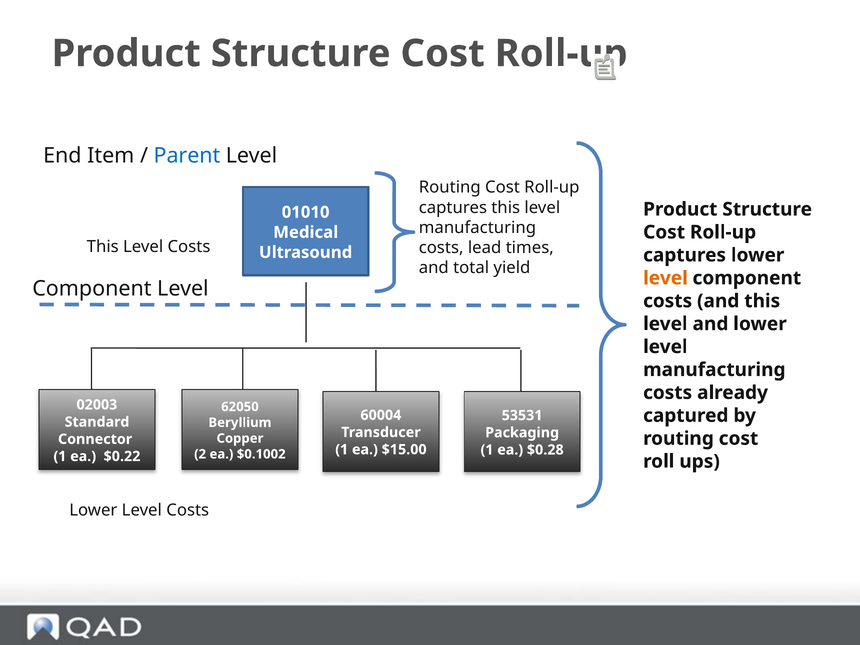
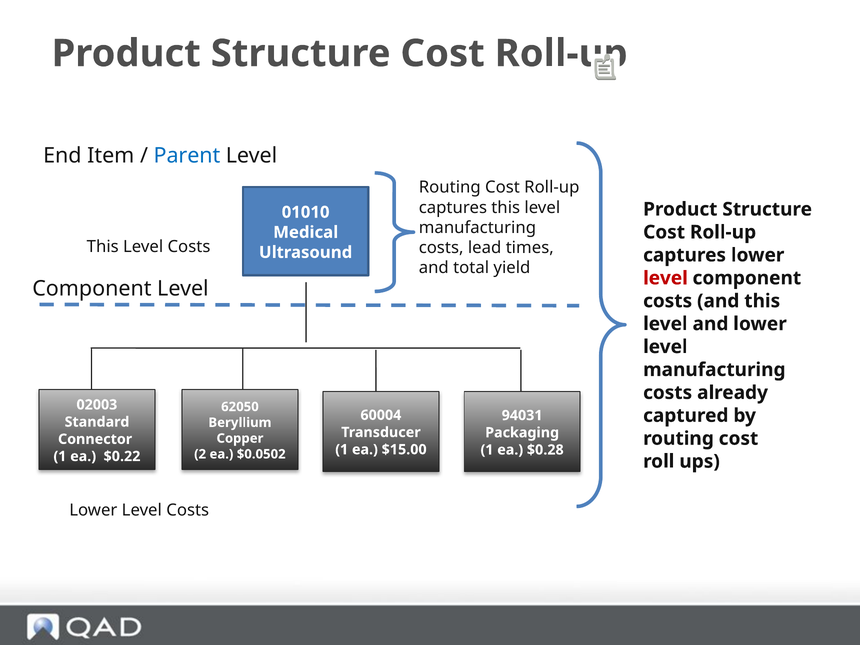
level colour: orange -> red (665, 278)
53531: 53531 -> 94031 (522, 415)
$0.1002: $0.1002 -> $0.0502 (261, 454)
